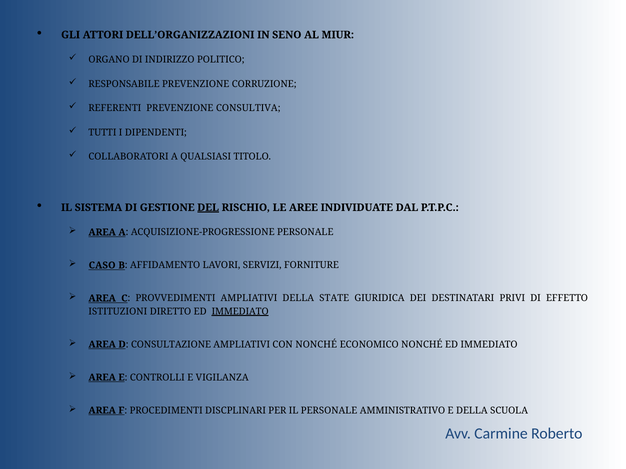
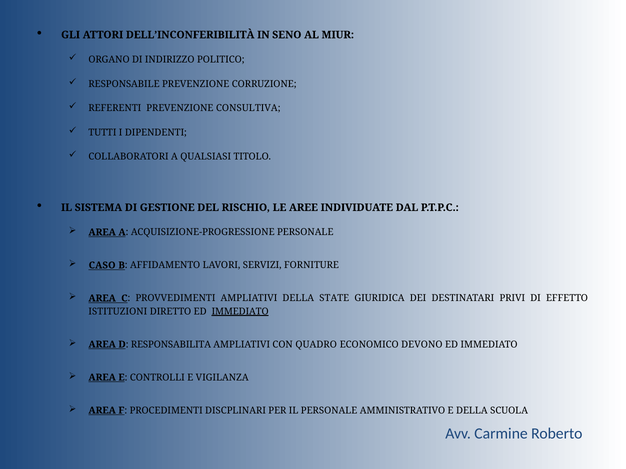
DELL’ORGANIZZAZIONI: DELL’ORGANIZZAZIONI -> DELL’INCONFERIBILITÀ (190, 35)
DEL underline: present -> none (208, 208)
CONSULTAZIONE: CONSULTAZIONE -> RESPONSABILITA (171, 345)
CON NONCHÉ: NONCHÉ -> QUADRO (316, 345)
ECONOMICO NONCHÉ: NONCHÉ -> DEVONO (422, 345)
